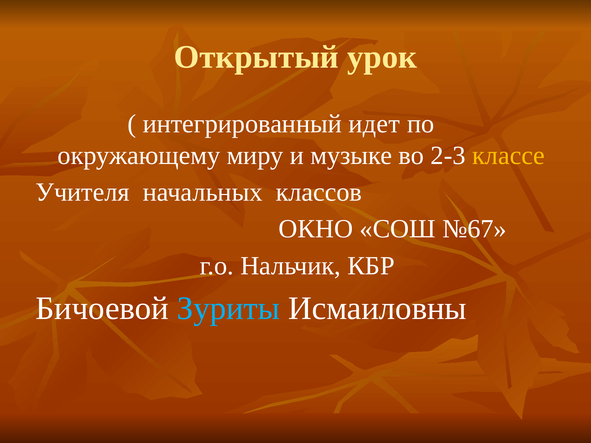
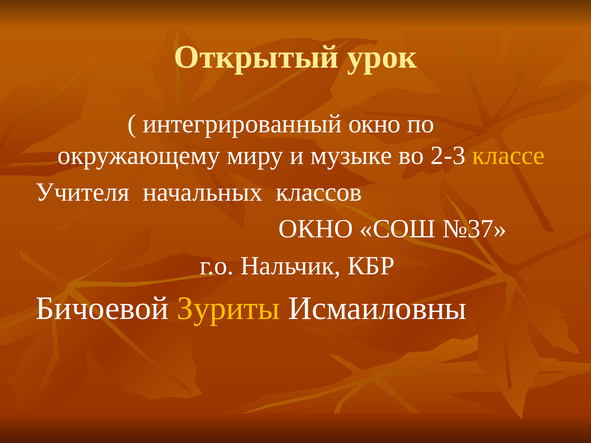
интегрированный идет: идет -> окно (375, 124)
№67: №67 -> №37 (475, 229)
Зуриты colour: light blue -> yellow (228, 308)
